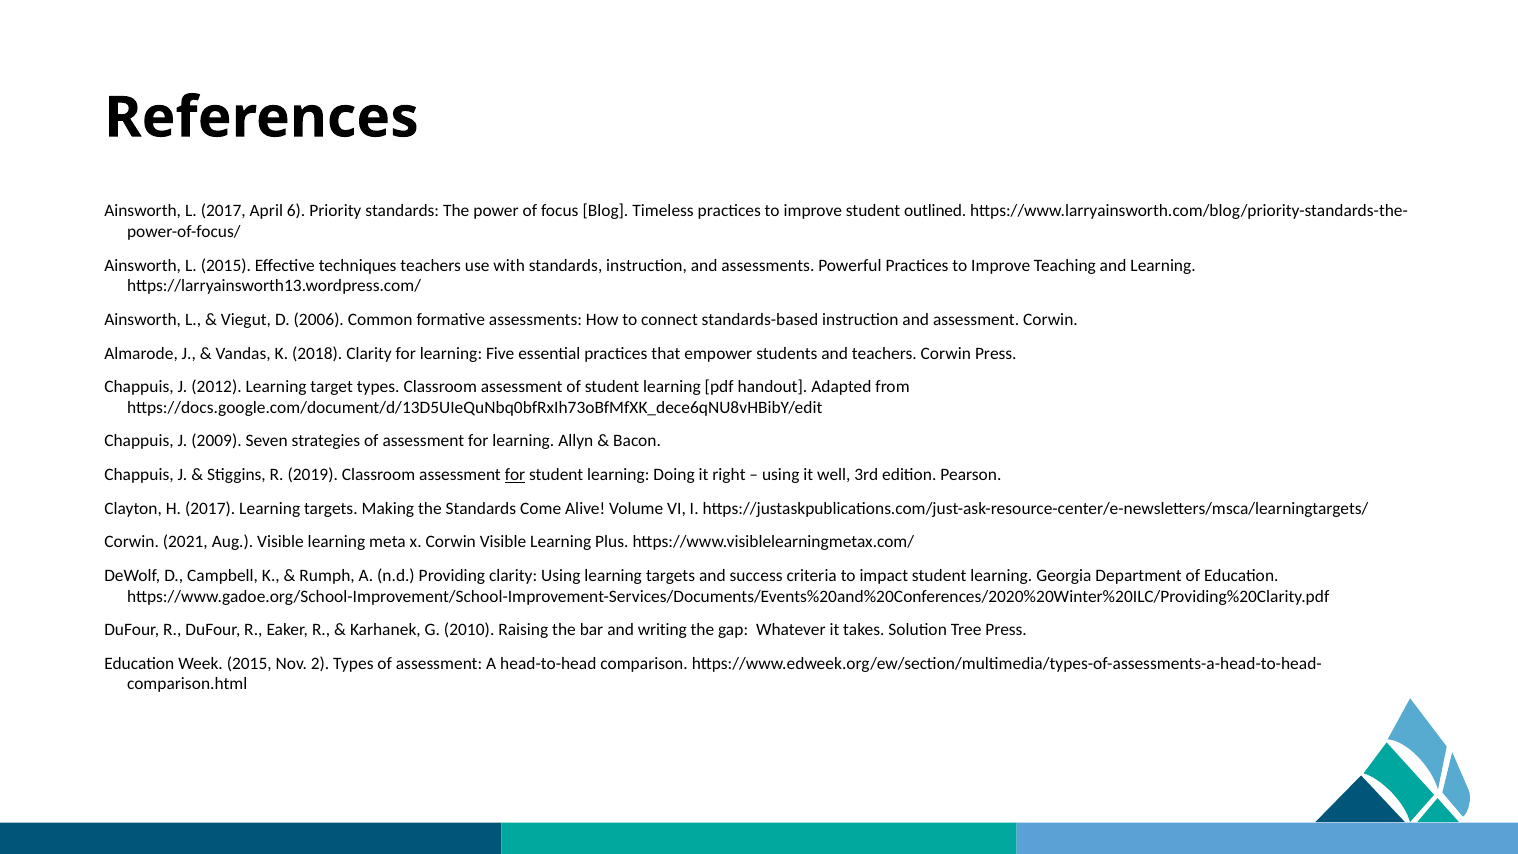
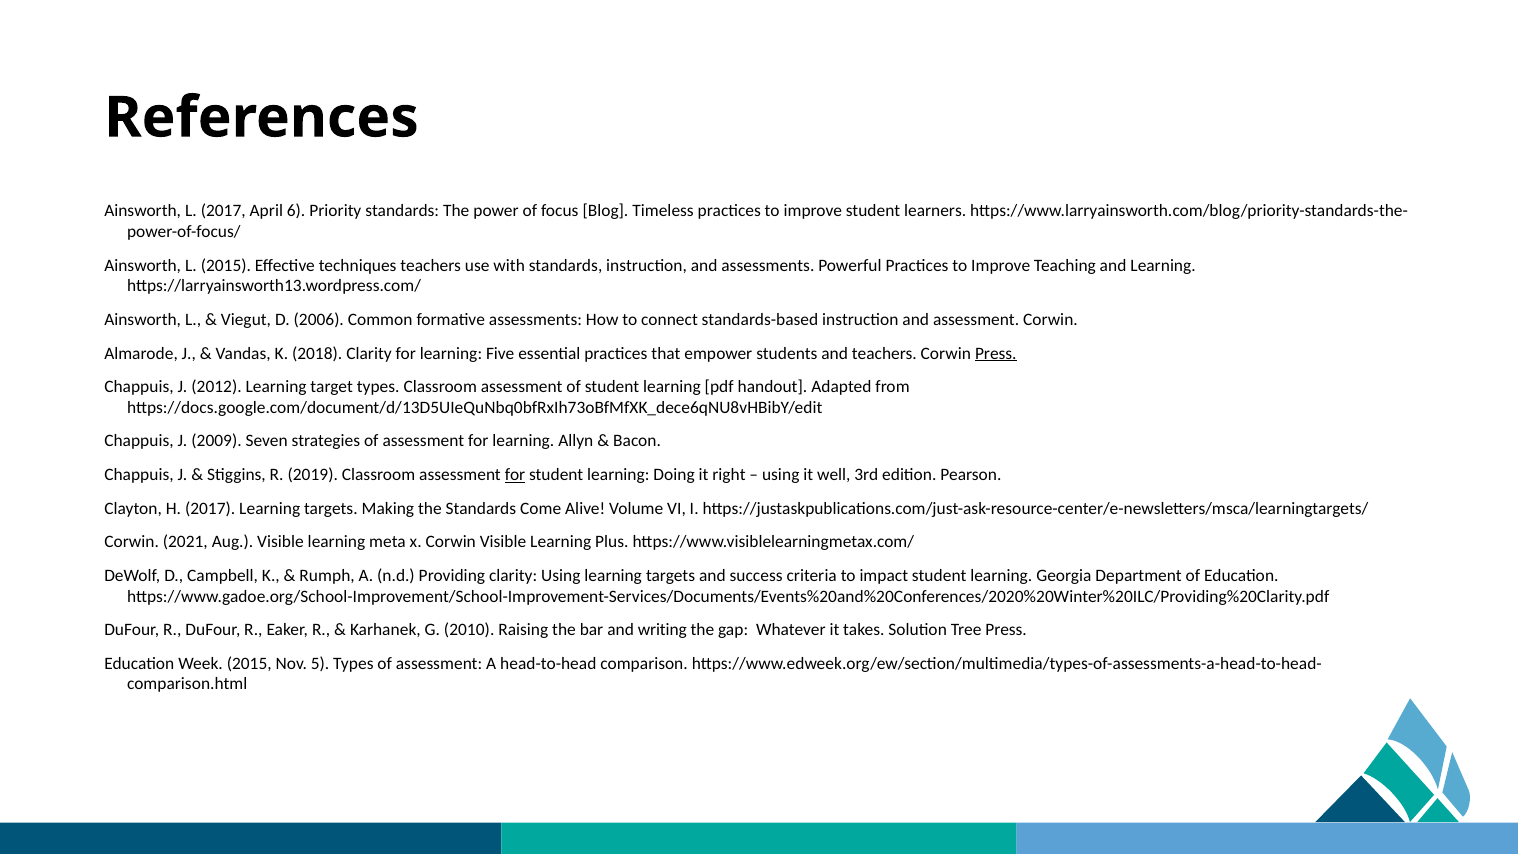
outlined: outlined -> learners (935, 211)
Press underline: none -> present (996, 353)
2: 2 -> 5 (320, 663)
